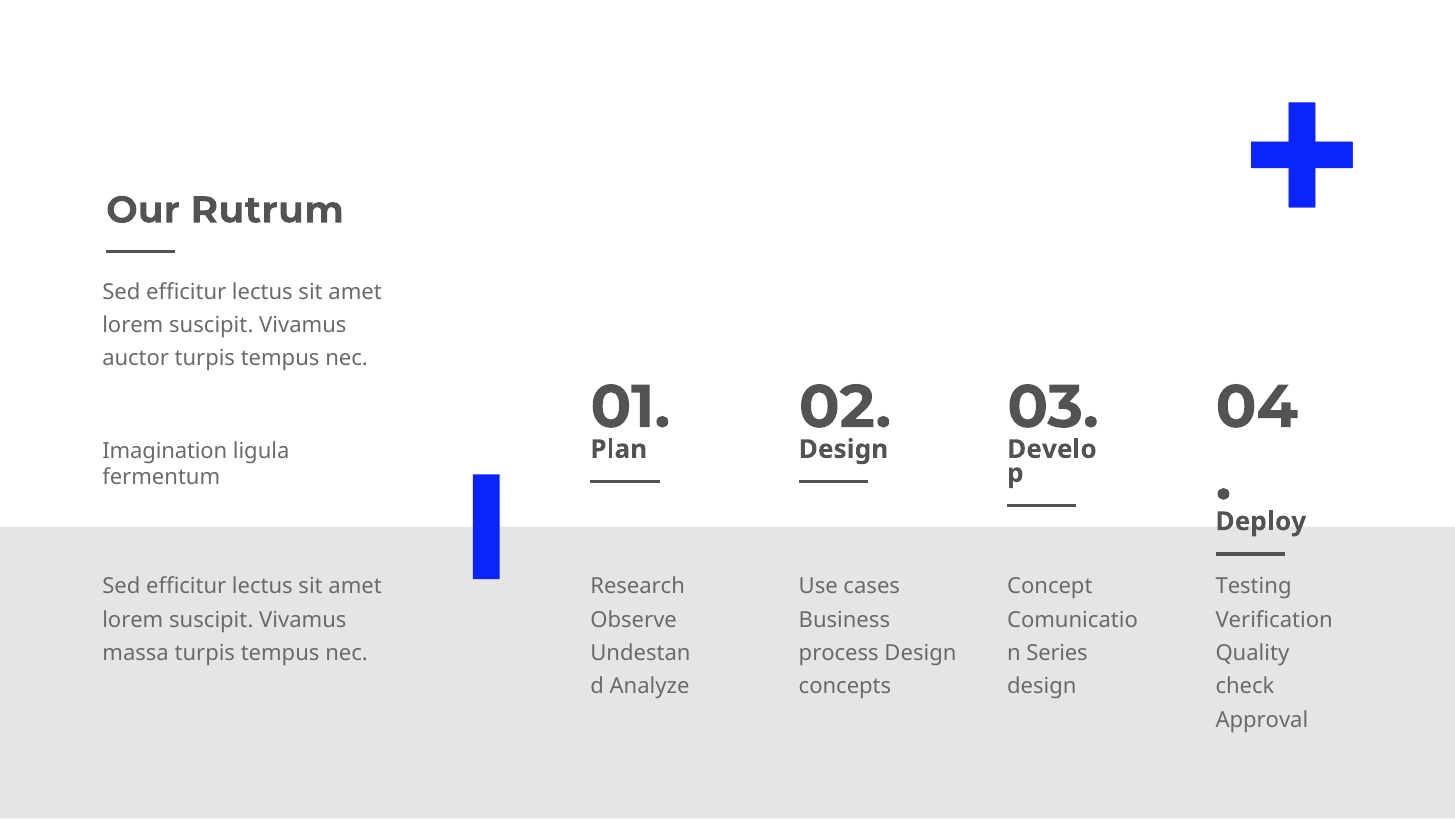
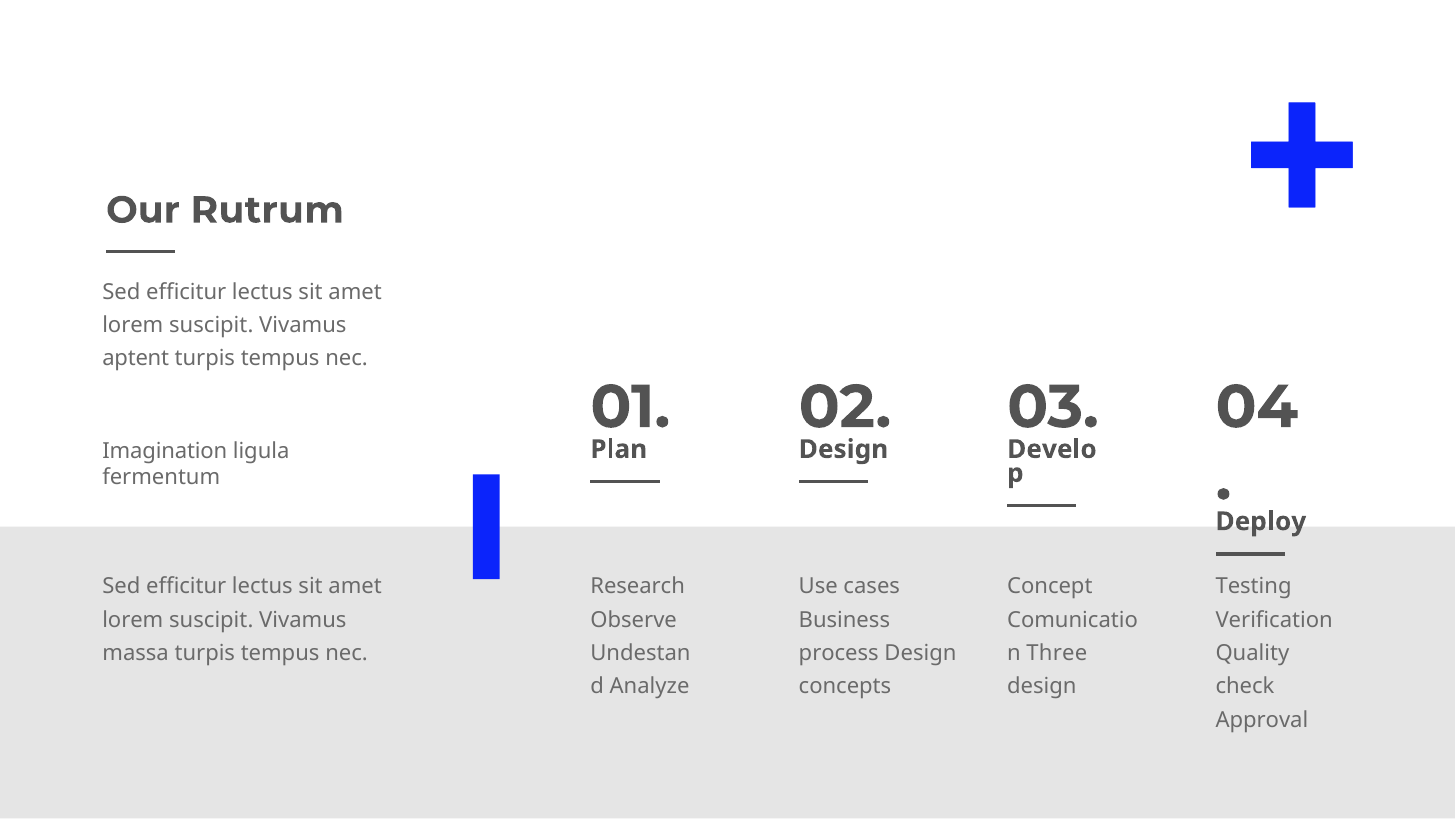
auctor: auctor -> aptent (136, 359)
Series: Series -> Three (1057, 653)
